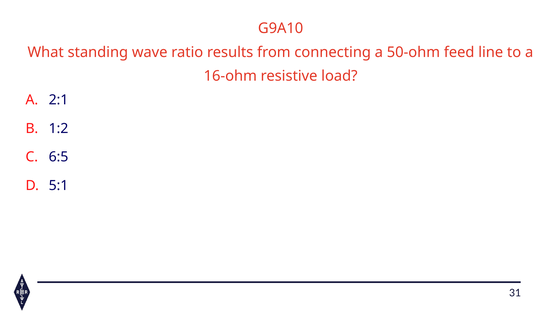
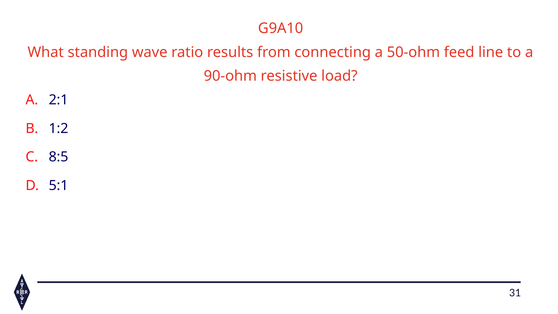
16-ohm: 16-ohm -> 90-ohm (230, 76)
6:5: 6:5 -> 8:5 (59, 157)
